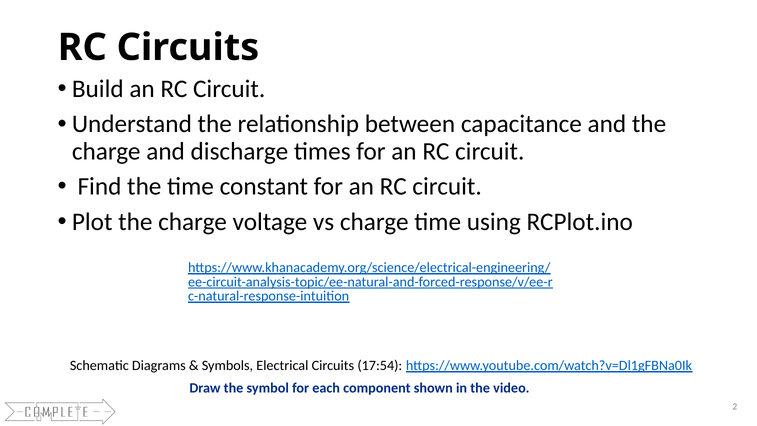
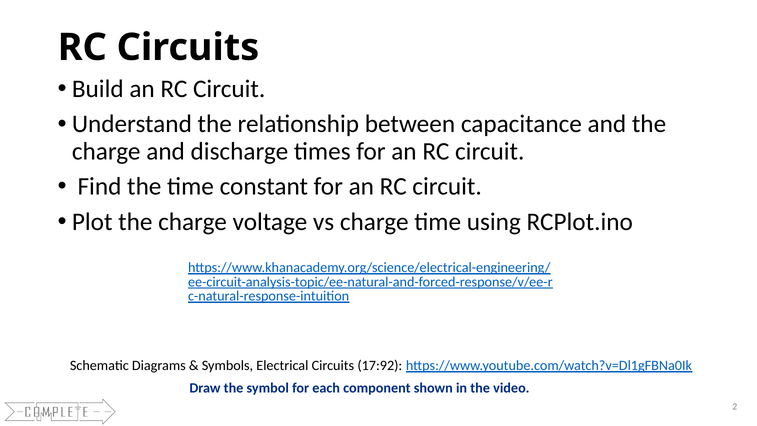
17:54: 17:54 -> 17:92 (380, 366)
